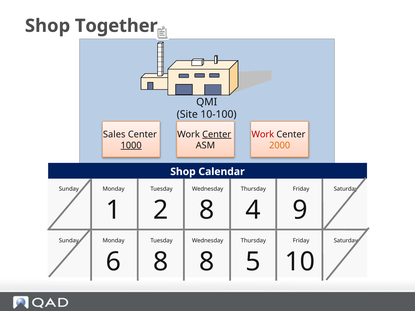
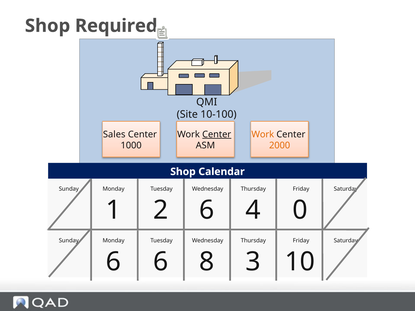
Together: Together -> Required (116, 26)
Work colour: red -> orange (263, 134)
1000 underline: present -> none (131, 145)
2 8: 8 -> 6 (207, 210)
9: 9 -> 0 (300, 210)
6 8: 8 -> 6 (161, 262)
5: 5 -> 3 (253, 262)
